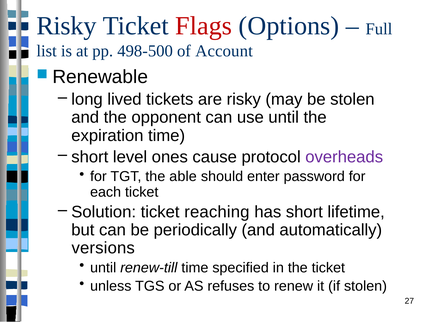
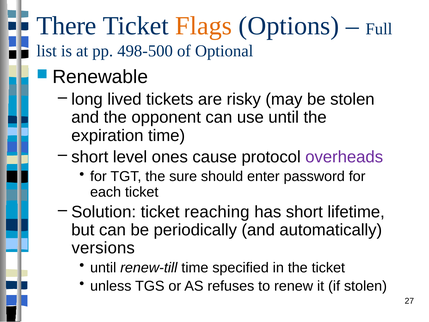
Risky: Risky -> There (66, 26)
Flags colour: red -> orange (204, 26)
Account: Account -> Optional (224, 51)
able: able -> sure (183, 176)
